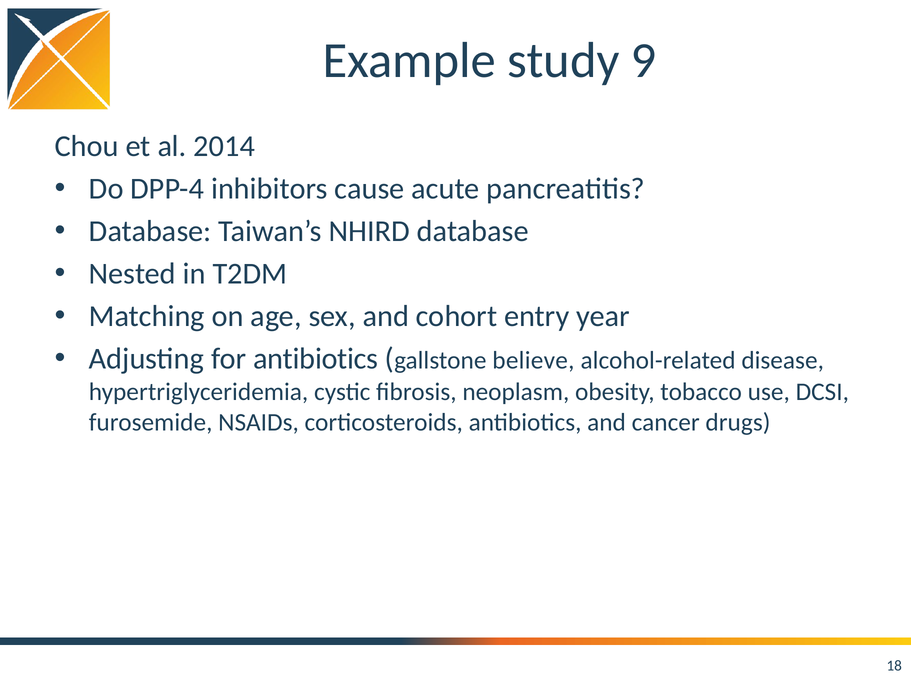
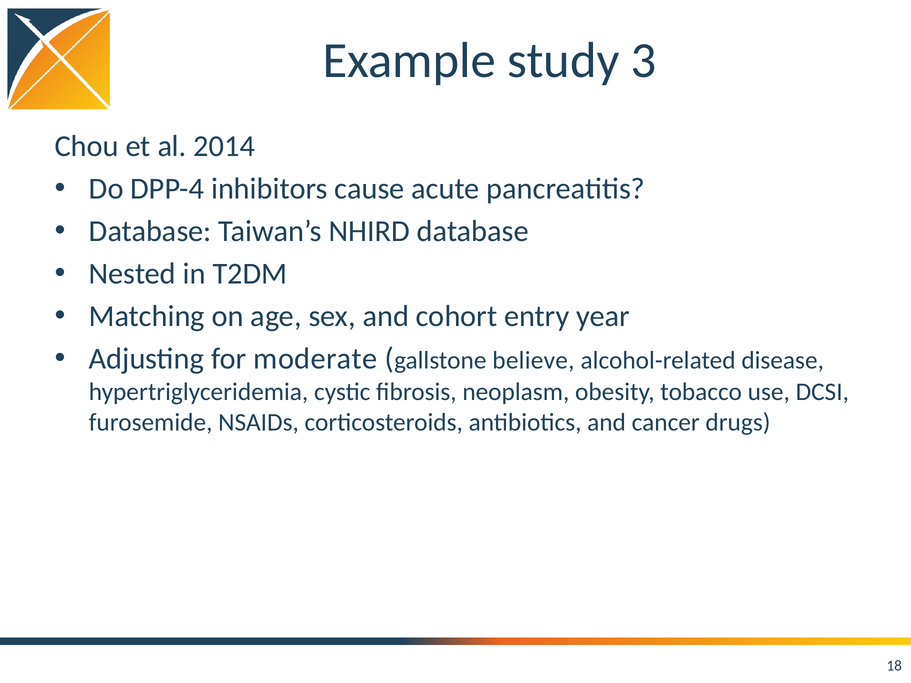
9: 9 -> 3 (644, 60)
for antibiotics: antibiotics -> moderate (315, 359)
